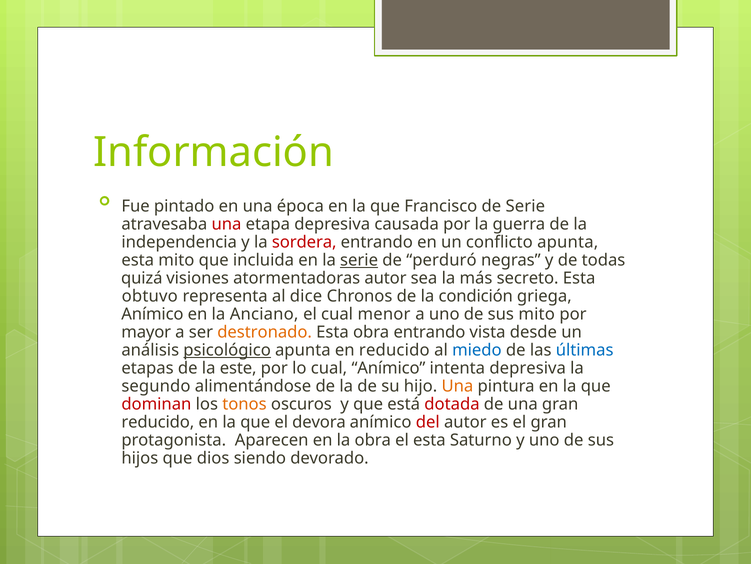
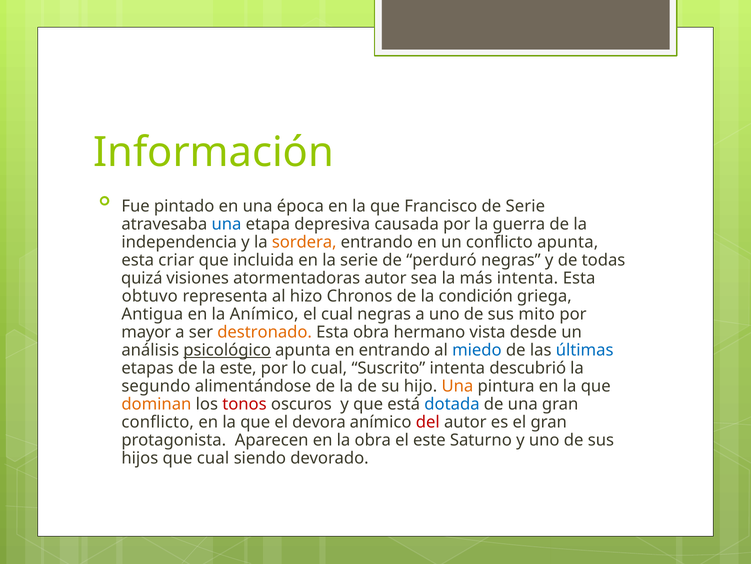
una colour: red -> blue (226, 224)
sordera colour: red -> orange (304, 242)
esta mito: mito -> criar (176, 260)
serie underline: present -> none (359, 260)
más secreto: secreto -> intenta (528, 278)
dice: dice -> hizo (306, 296)
Anímico: Anímico -> Antigua (152, 314)
la Anciano: Anciano -> Anímico (264, 314)
cual menor: menor -> negras (384, 314)
obra entrando: entrando -> hermano (429, 332)
en reducido: reducido -> entrando (394, 350)
cual Anímico: Anímico -> Suscrito (388, 368)
intenta depresiva: depresiva -> descubrió (528, 368)
dominan colour: red -> orange (156, 404)
tonos colour: orange -> red (244, 404)
dotada colour: red -> blue (452, 404)
reducido: reducido -> conflicto (158, 422)
el esta: esta -> este (429, 440)
que dios: dios -> cual (213, 458)
